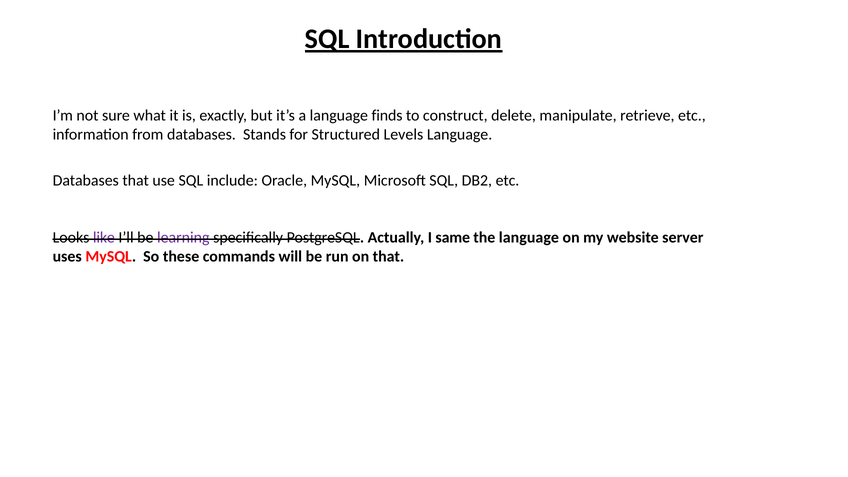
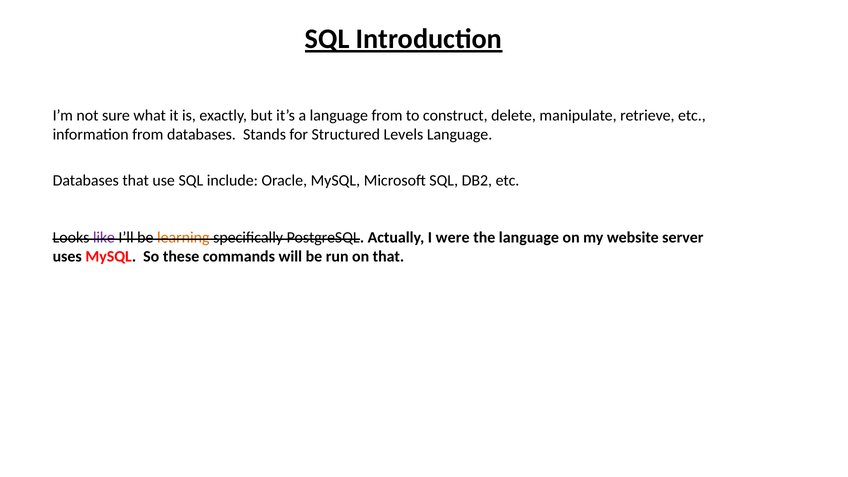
language finds: finds -> from (387, 115)
learning colour: purple -> orange (183, 237)
same: same -> were (453, 237)
